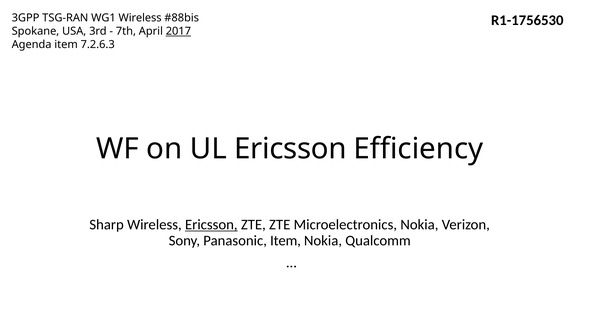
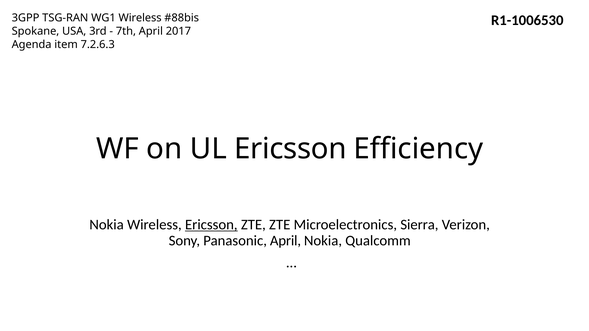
R1-1756530: R1-1756530 -> R1-1006530 (527, 20)
2017 underline: present -> none (178, 31)
Sharp: Sharp -> Nokia (107, 225)
Microelectronics Nokia: Nokia -> Sierra (419, 225)
Panasonic Item: Item -> April (286, 241)
